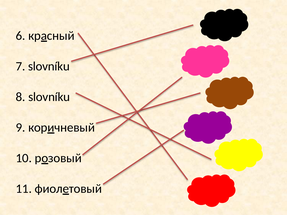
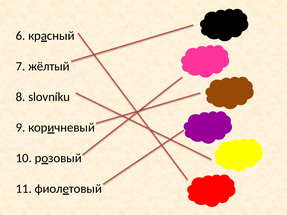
7 slovníku: slovníku -> жёлтый (49, 66)
